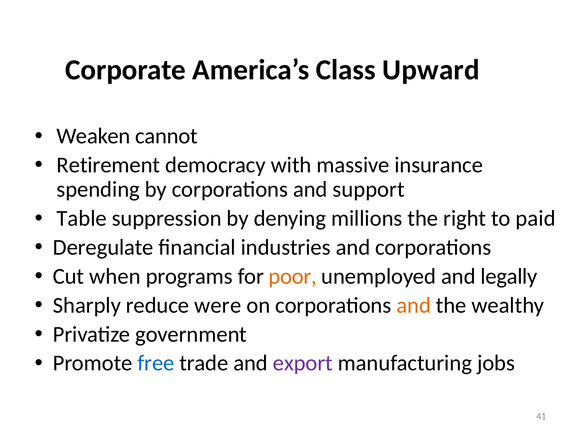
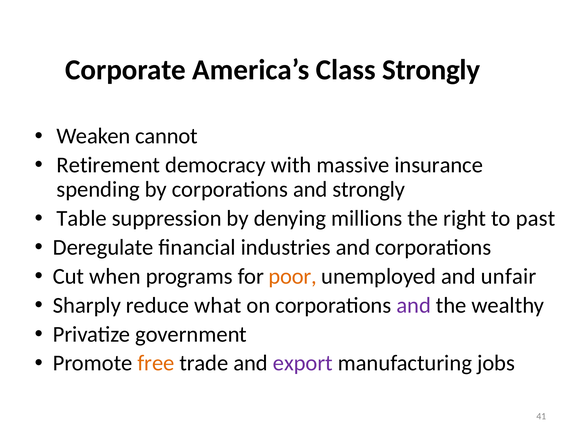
Class Upward: Upward -> Strongly (431, 70)
and support: support -> strongly (369, 189)
paid: paid -> past (536, 218)
legally: legally -> unfair (509, 276)
were: were -> what (218, 305)
and colour: orange -> purple (414, 305)
free colour: blue -> orange (156, 363)
